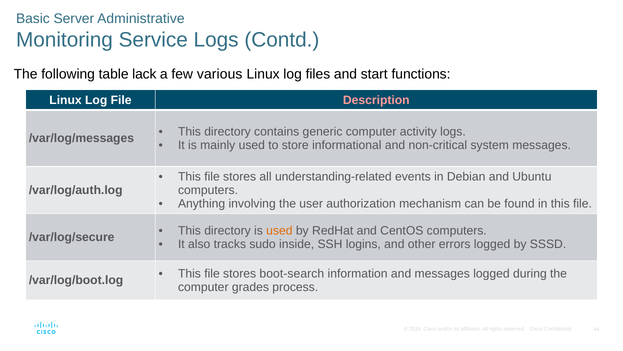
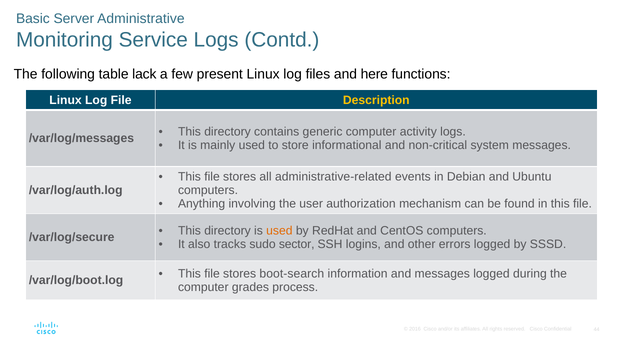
various: various -> present (220, 74)
start: start -> here (374, 74)
Description colour: pink -> yellow (376, 100)
understanding-related: understanding-related -> administrative-related (333, 176)
inside: inside -> sector (297, 244)
